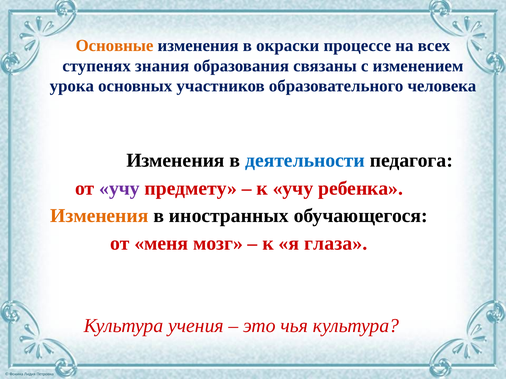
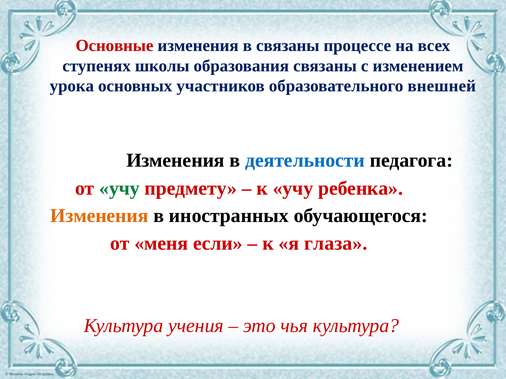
Основные colour: orange -> red (114, 46)
в окраски: окраски -> связаны (288, 46)
знания: знания -> школы (162, 66)
человека: человека -> внешней (442, 86)
учу colour: purple -> green (119, 189)
мозг: мозг -> если (218, 244)
